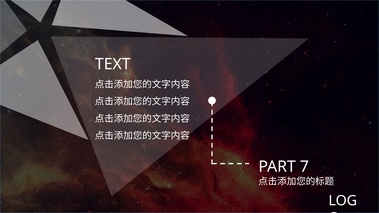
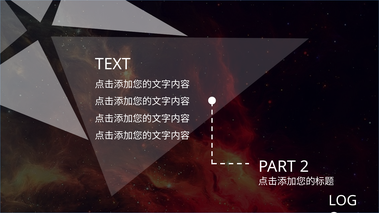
7: 7 -> 2 (304, 167)
